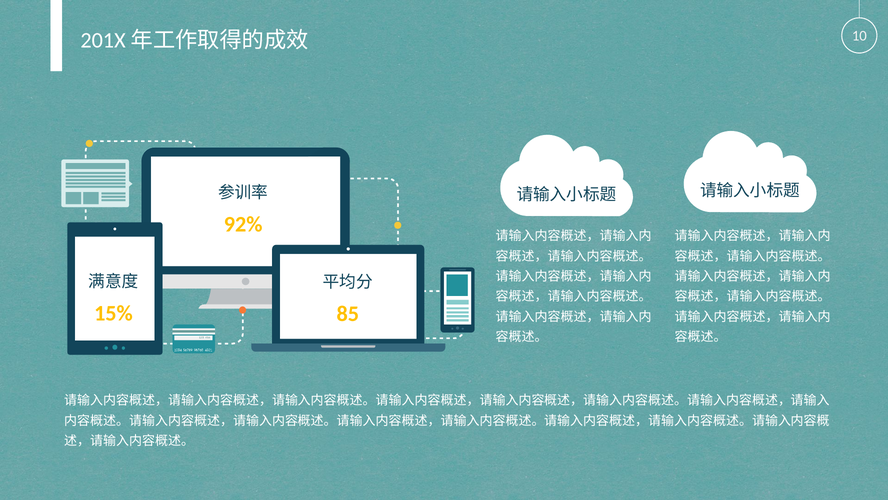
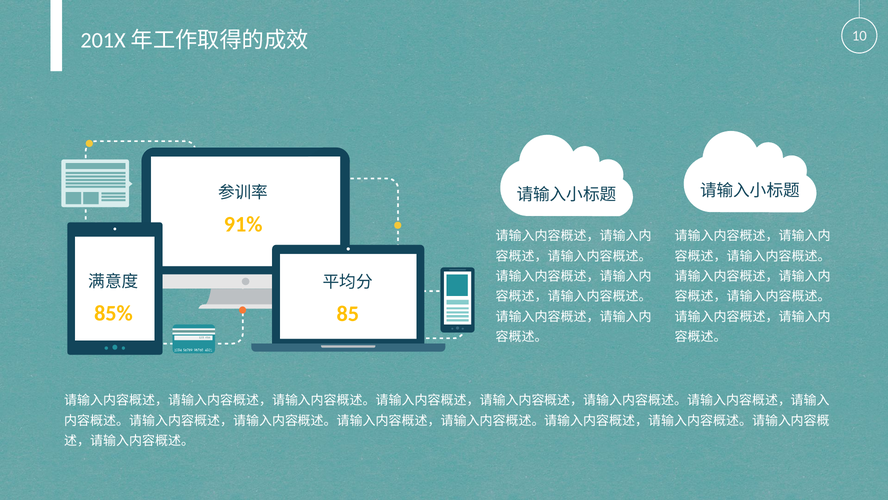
92%: 92% -> 91% (243, 224)
15%: 15% -> 85% (113, 313)
